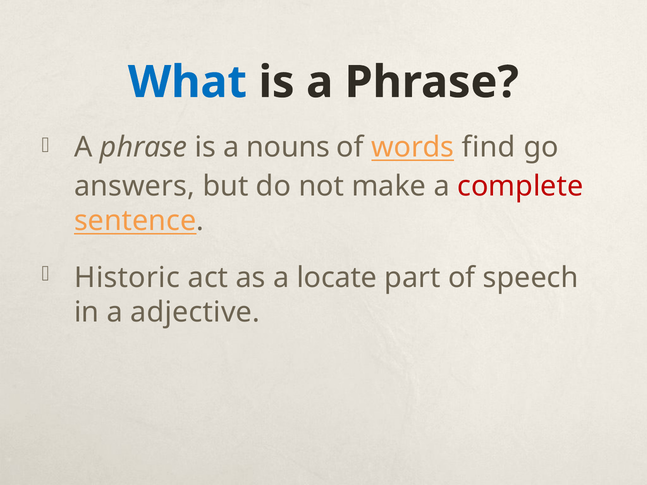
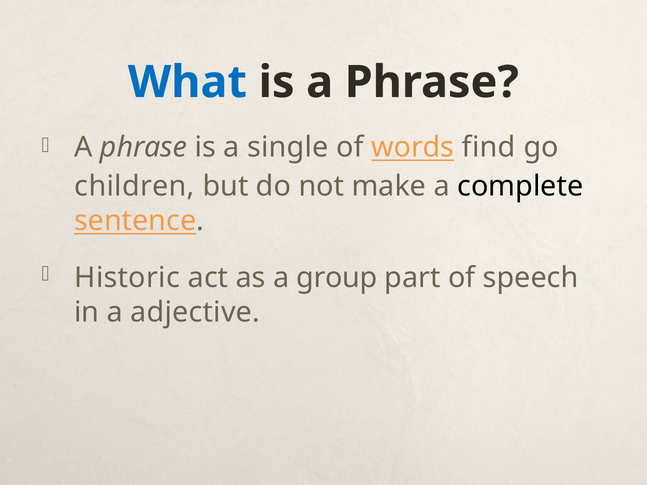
nouns: nouns -> single (288, 147)
answers: answers -> children (134, 186)
complete colour: red -> black (520, 186)
locate: locate -> group (337, 278)
